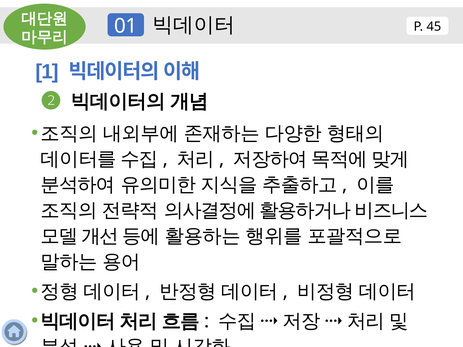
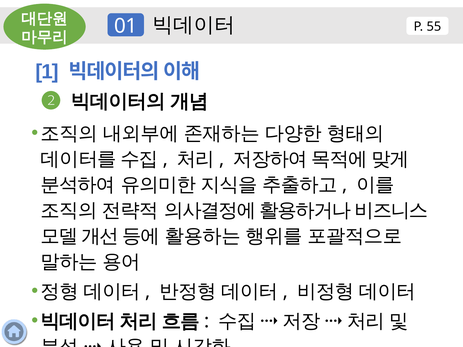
45: 45 -> 55 (434, 27)
